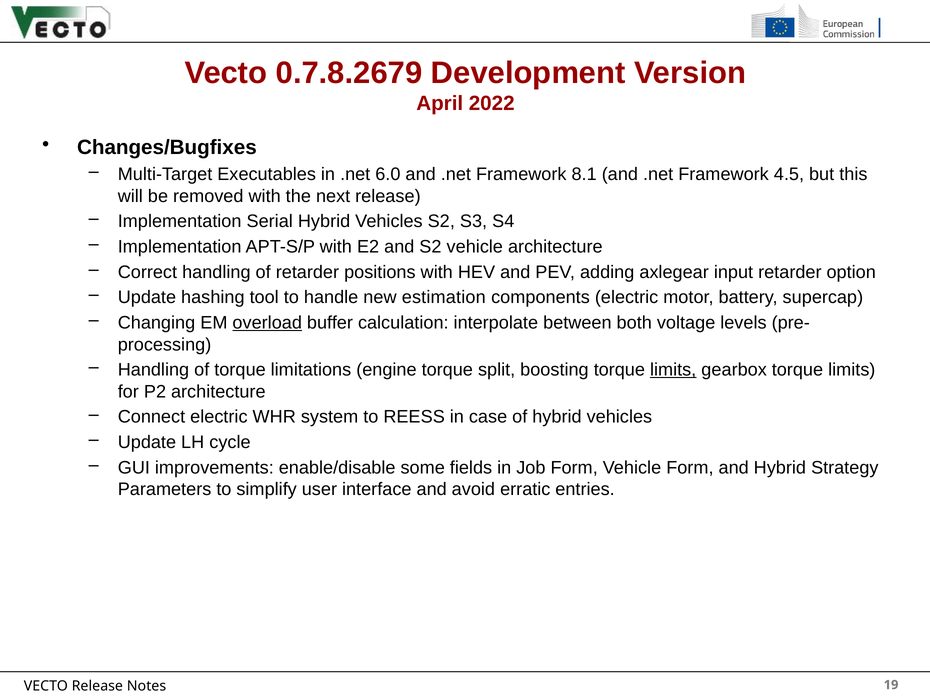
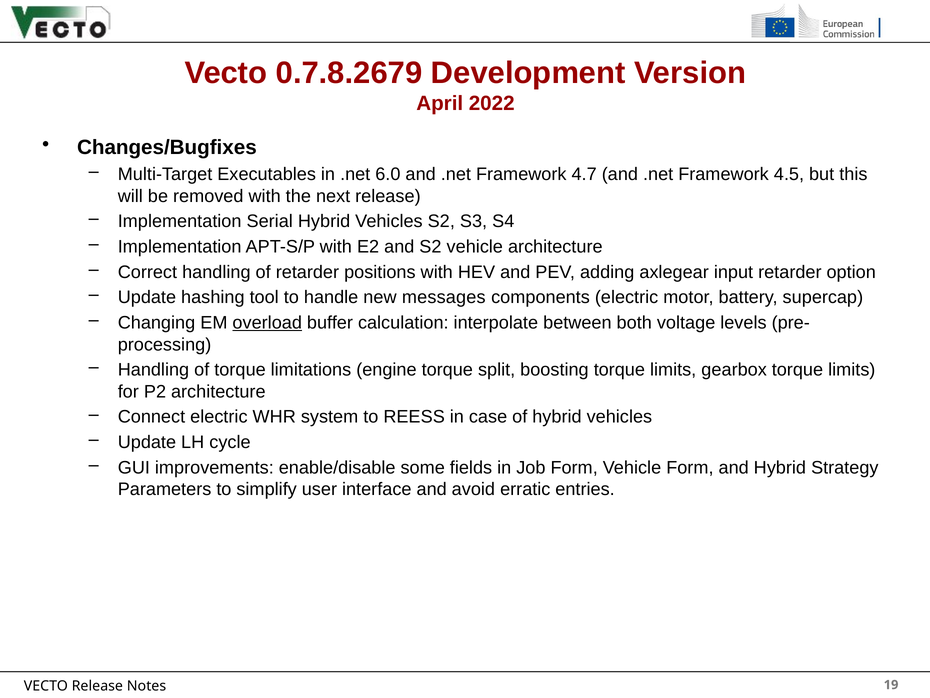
8.1: 8.1 -> 4.7 (584, 174)
estimation: estimation -> messages (444, 297)
limits underline: present -> none (673, 370)
